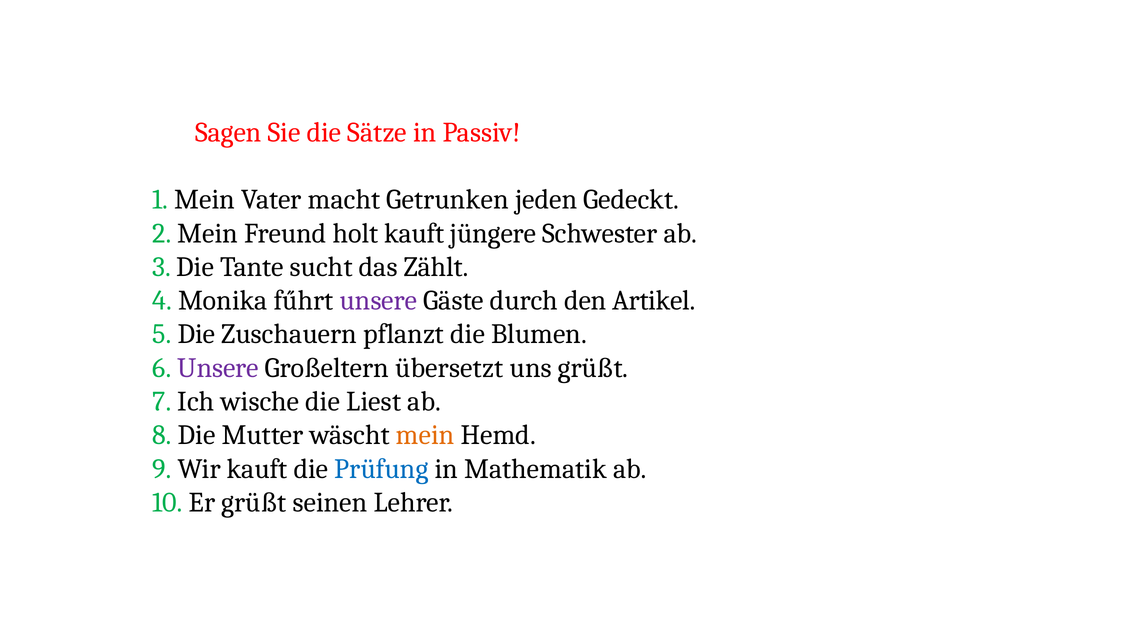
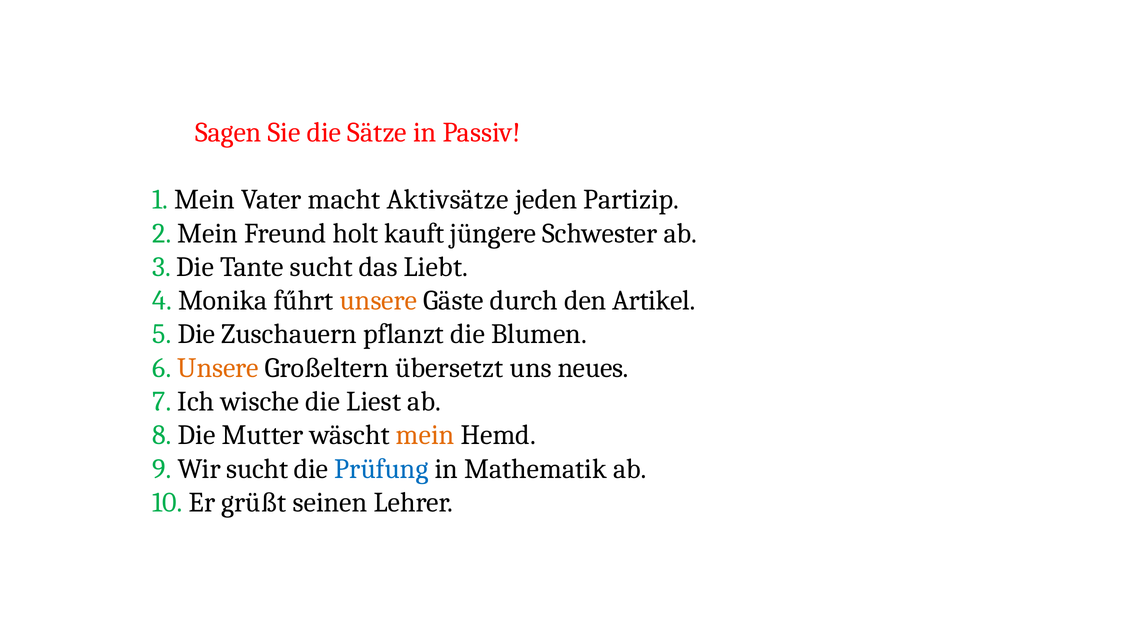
Getrunken: Getrunken -> Aktivsätze (447, 200)
Gedeckt: Gedeckt -> Partizip (631, 200)
Zählt: Zählt -> Liebt (436, 267)
unsere colour: purple -> orange (378, 301)
Unsere colour: purple -> orange (218, 368)
uns grüßt: grüßt -> neues (593, 368)
Wir kauft: kauft -> sucht (257, 469)
